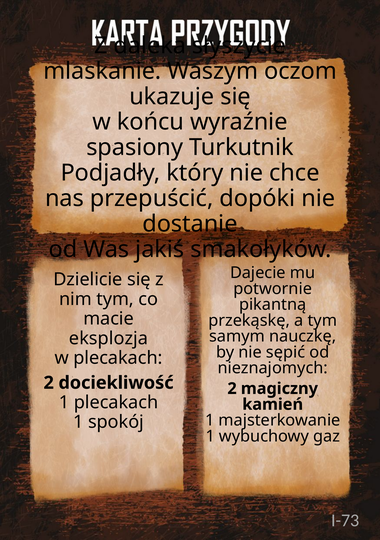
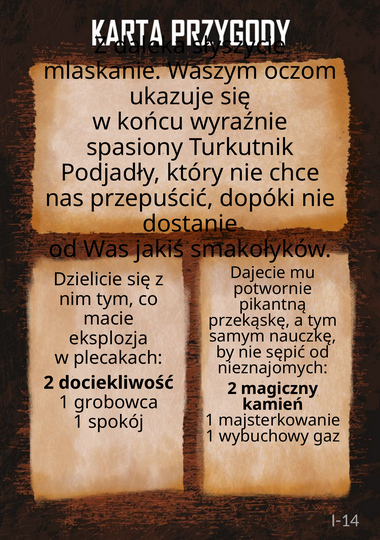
1 plecakach: plecakach -> grobowca (116, 402)
I-73: I-73 -> I-14 (345, 520)
